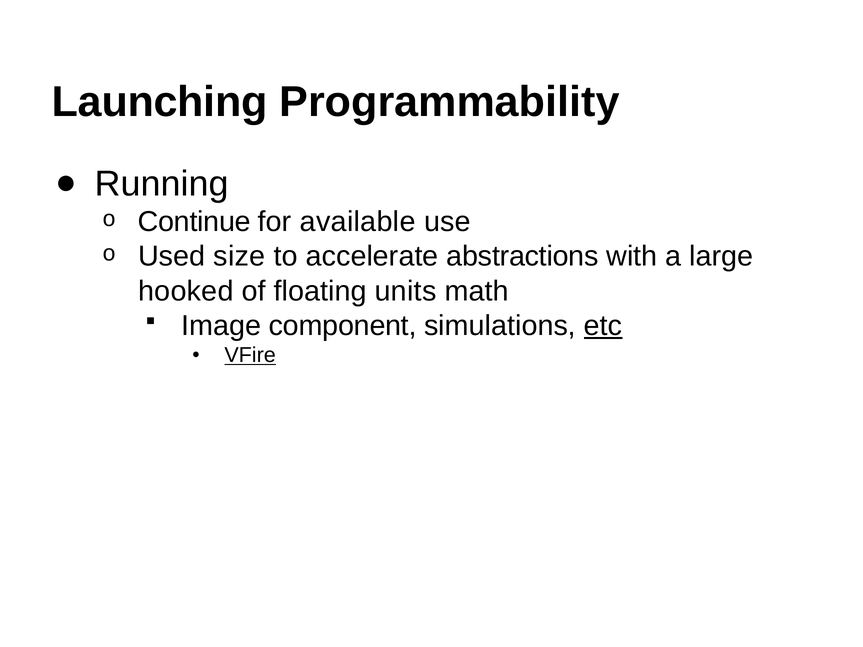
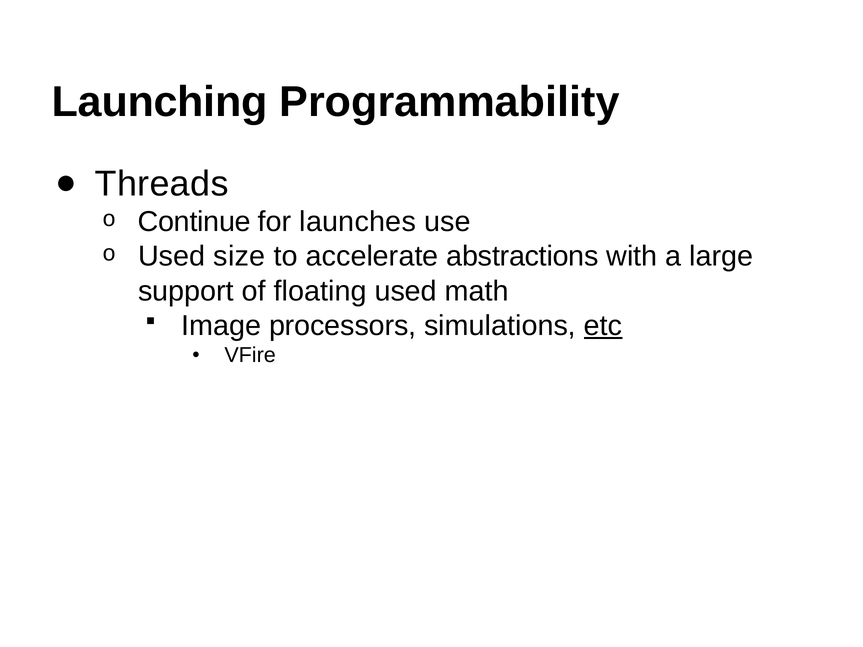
Running: Running -> Threads (162, 184)
available: available -> launches (358, 222)
hooked: hooked -> support (186, 291)
floating units: units -> used (406, 291)
component: component -> processors (343, 326)
VFire underline: present -> none (250, 355)
